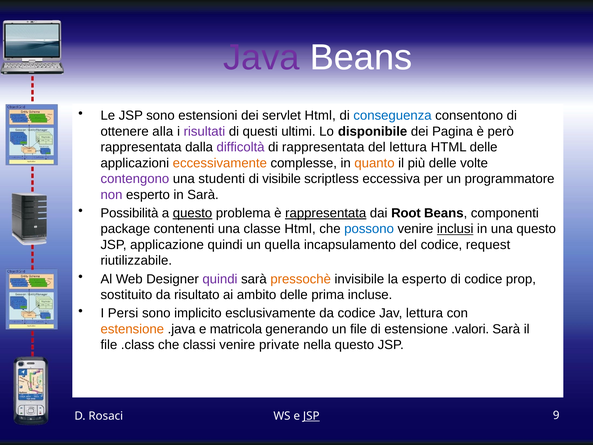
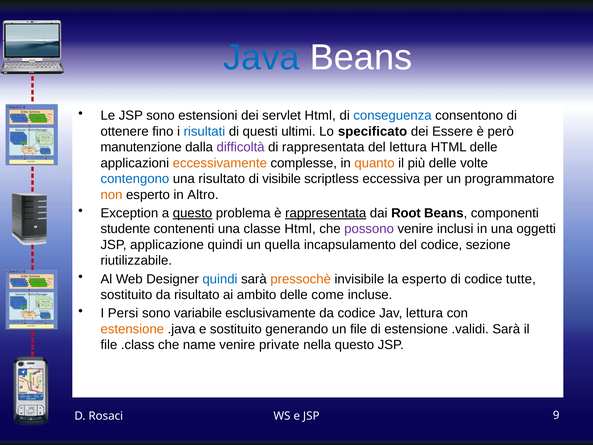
Java colour: purple -> blue (261, 57)
alla: alla -> fino (163, 131)
risultati colour: purple -> blue (204, 131)
disponibile: disponibile -> specificato (373, 131)
Pagina: Pagina -> Essere (453, 131)
rappresentata: rappresentata -> manutenzione (141, 147)
contengono colour: purple -> blue (135, 179)
una studenti: studenti -> risultato (222, 179)
non colour: purple -> orange (111, 195)
in Sarà: Sarà -> Altro (203, 195)
Possibilità: Possibilità -> Exception (129, 213)
package: package -> studente (125, 229)
possono colour: blue -> purple (369, 229)
inclusi underline: present -> none (455, 229)
una questo: questo -> oggetti (536, 229)
request: request -> sezione (488, 245)
quindi colour: purple -> blue (220, 279)
prop: prop -> tutte (521, 279)
prima: prima -> come (328, 295)
implicito: implicito -> variabile (198, 313)
e matricola: matricola -> sostituito (236, 329)
.valori: .valori -> .validi (470, 329)
classi: classi -> name (199, 345)
JSP underline: present -> none (311, 416)
